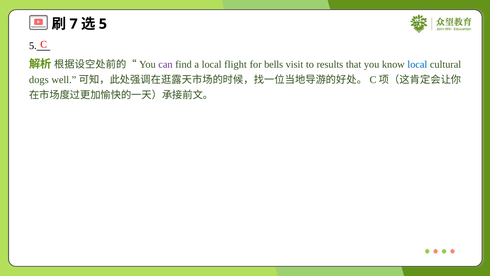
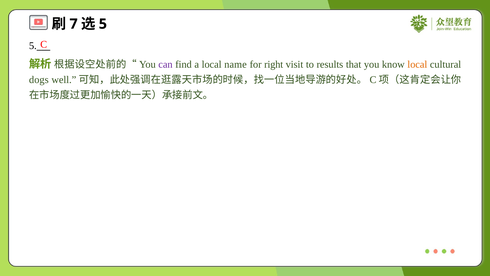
flight: flight -> name (236, 64)
bells: bells -> right (274, 64)
local colour: blue -> orange (417, 64)
